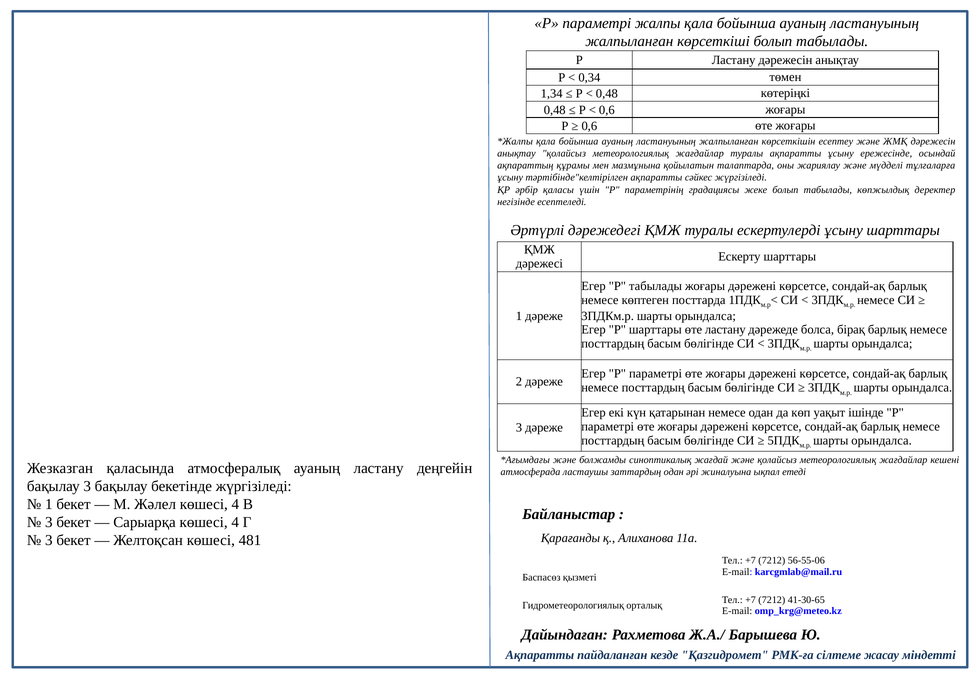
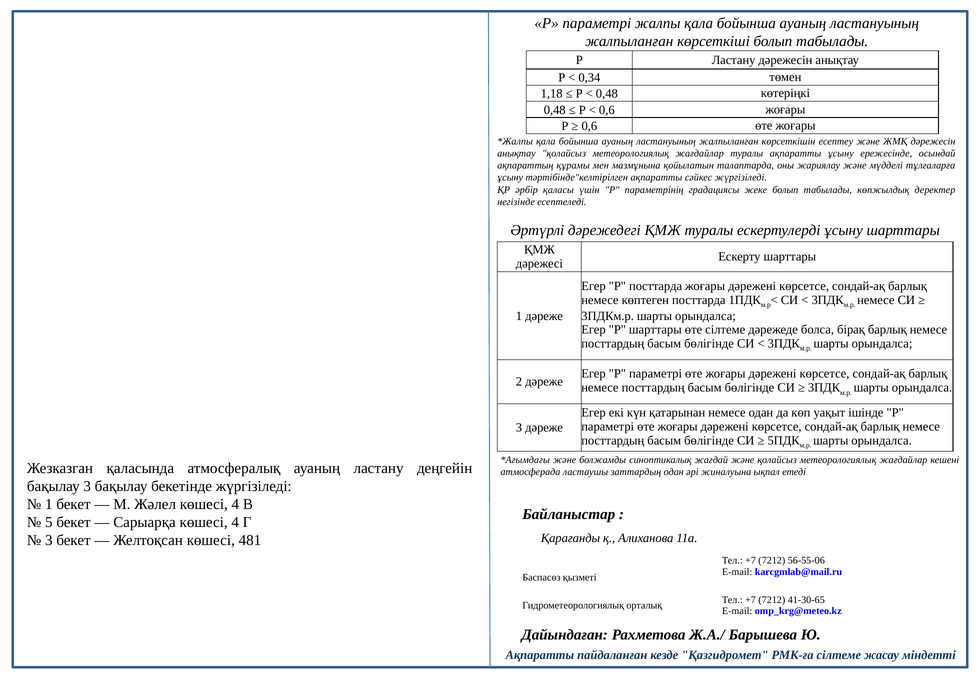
1,34: 1,34 -> 1,18 (552, 94)
Р табылады: табылады -> посттарда (656, 286)
өте ластану: ластану -> сілтеме (725, 329)
3: 3 -> 5 (49, 522)
